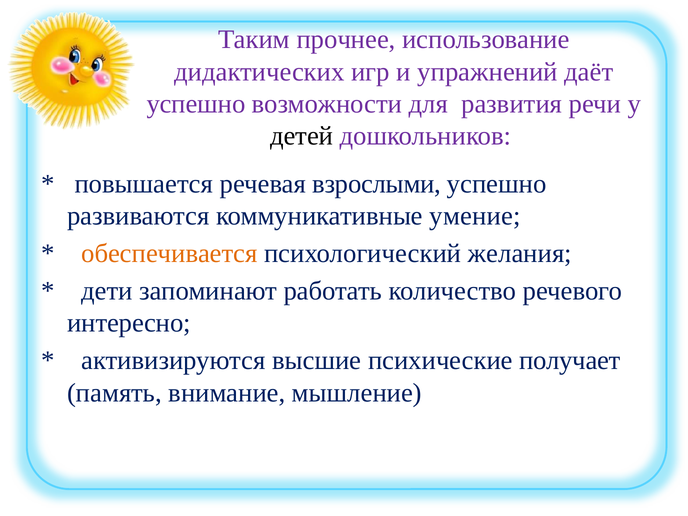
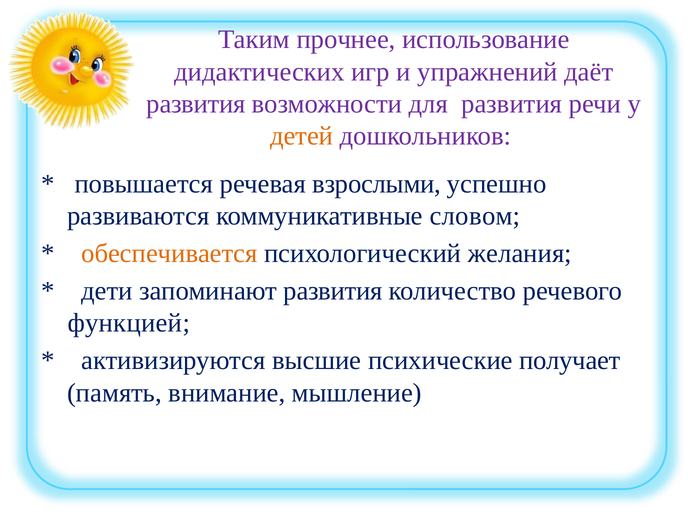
успешно: успешно -> развития (196, 104)
детей colour: black -> orange (302, 136)
умение: умение -> словом (475, 216)
запоминают работать: работать -> развития (333, 291)
интересно: интересно -> функцией (129, 323)
